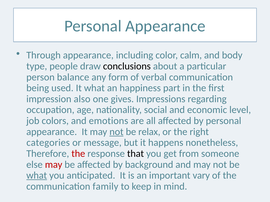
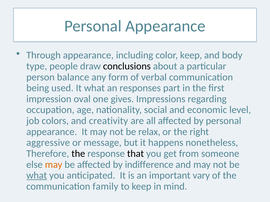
color calm: calm -> keep (191, 55)
happiness: happiness -> responses (140, 88)
also: also -> oval (82, 99)
emotions: emotions -> creativity (109, 121)
not underline: present -> none (116, 132)
categories: categories -> aggressive (48, 143)
the colour: red -> black (78, 154)
may colour: red -> orange (54, 165)
background: background -> indifference (149, 165)
